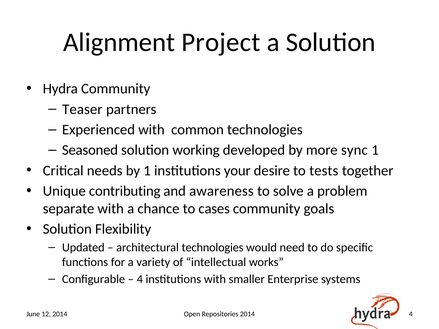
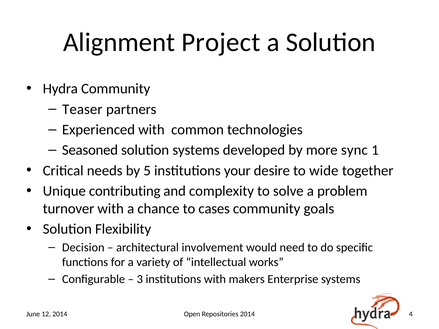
solution working: working -> systems (196, 150)
by 1: 1 -> 5 (147, 171)
tests: tests -> wide (324, 171)
awareness: awareness -> complexity (222, 191)
separate: separate -> turnover (69, 209)
Updated: Updated -> Decision (83, 248)
architectural technologies: technologies -> involvement (213, 248)
4: 4 -> 3 (140, 279)
smaller: smaller -> makers (247, 279)
